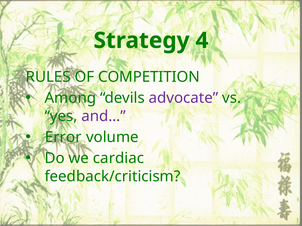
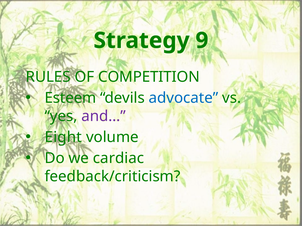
4: 4 -> 9 (202, 41)
Among: Among -> Esteem (70, 98)
advocate colour: purple -> blue (183, 98)
Error: Error -> Eight (63, 137)
